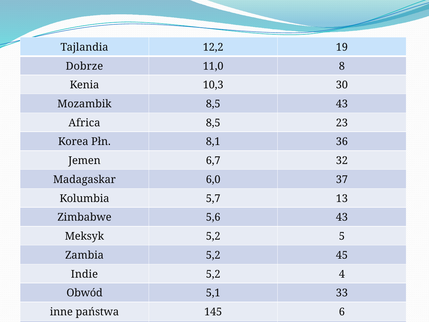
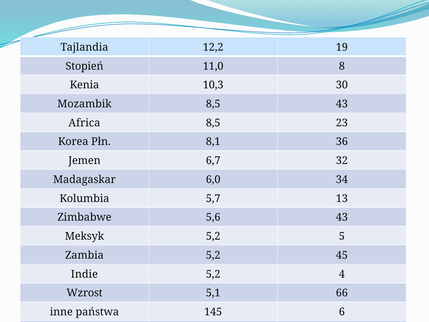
Dobrze: Dobrze -> Stopień (85, 66)
37: 37 -> 34 (342, 179)
Obwód: Obwód -> Wzrost (85, 293)
33: 33 -> 66 (342, 293)
